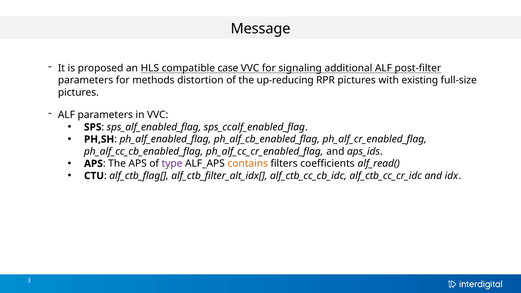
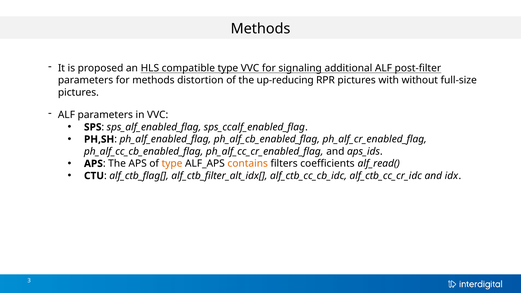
Message: Message -> Methods (261, 29)
compatible case: case -> type (228, 68)
existing: existing -> without (420, 80)
type colour: purple -> orange (172, 164)
